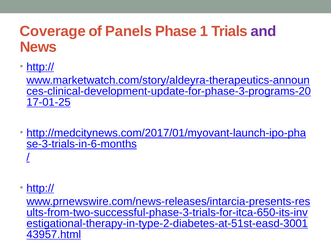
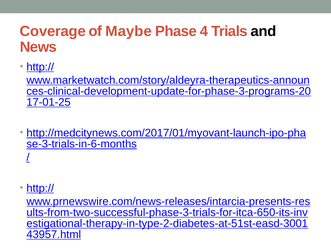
Panels: Panels -> Maybe (129, 31)
1: 1 -> 4 (204, 31)
and colour: purple -> black (263, 31)
